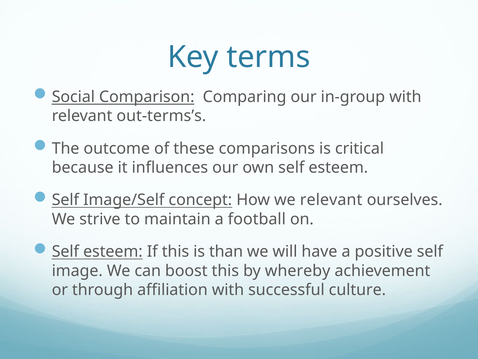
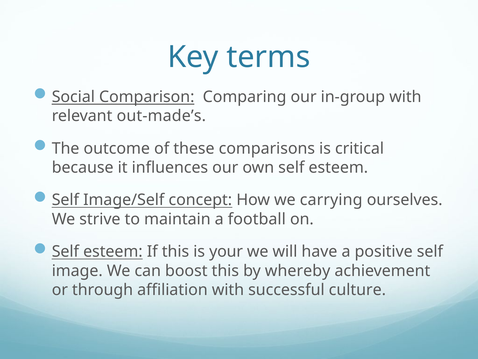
out-terms’s: out-terms’s -> out-made’s (161, 116)
we relevant: relevant -> carrying (331, 200)
than: than -> your (226, 251)
